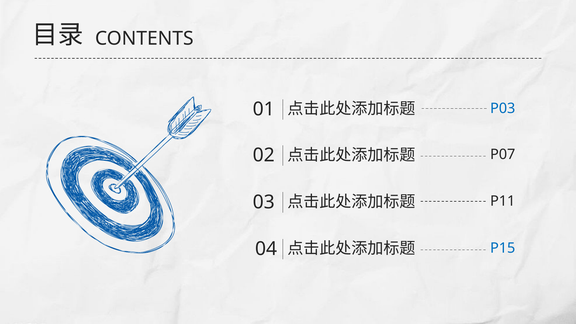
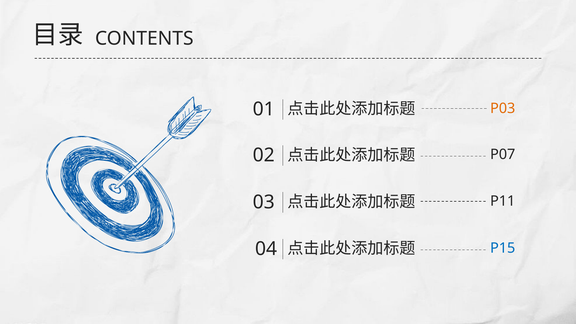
P03 colour: blue -> orange (503, 108)
